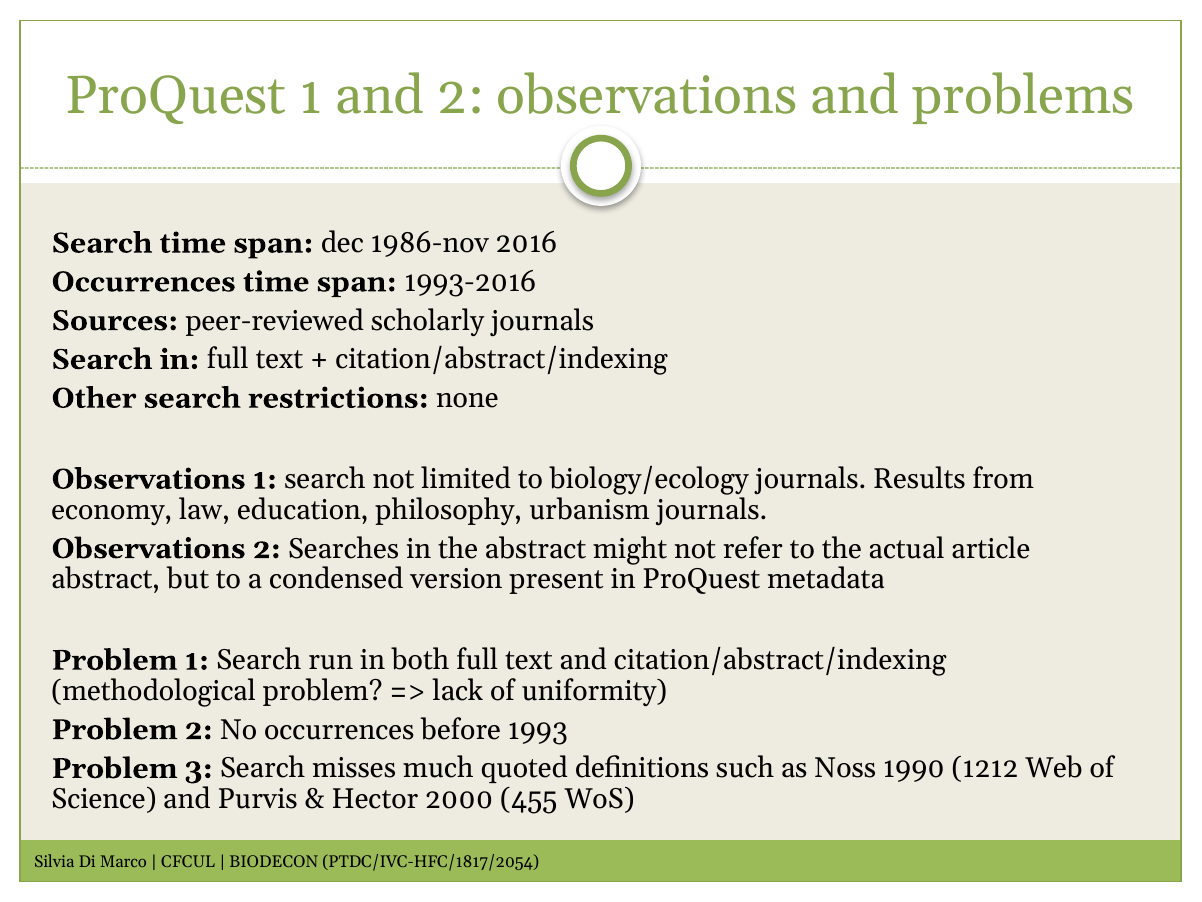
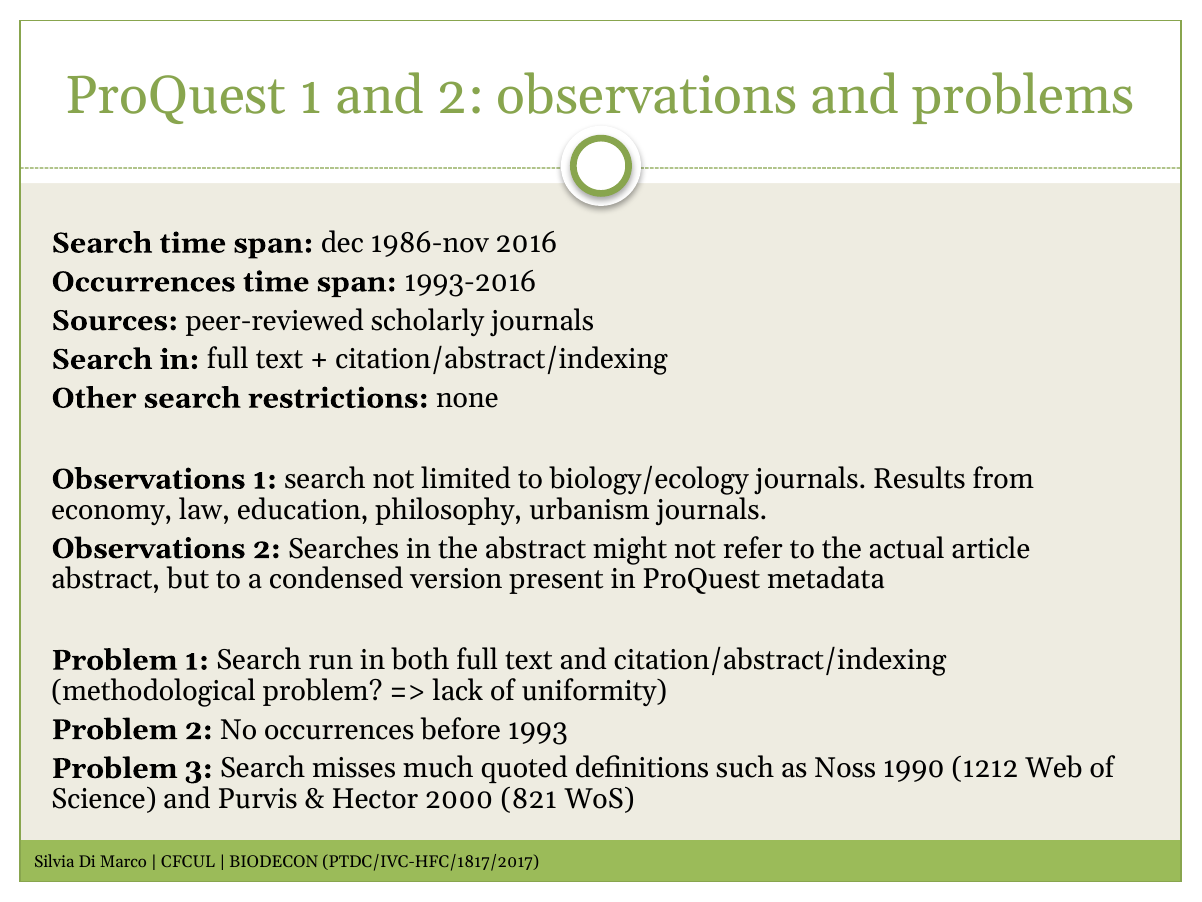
455: 455 -> 821 (529, 799)
PTDC/IVC-HFC/1817/2054: PTDC/IVC-HFC/1817/2054 -> PTDC/IVC-HFC/1817/2017 (431, 862)
